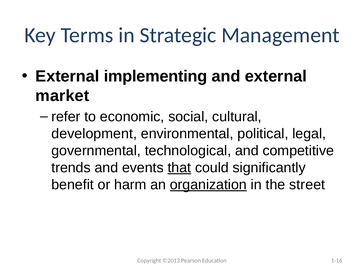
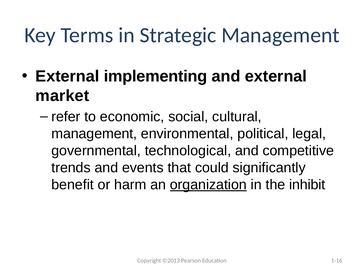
development: development -> management (94, 134)
that underline: present -> none (179, 168)
street: street -> inhibit (307, 185)
